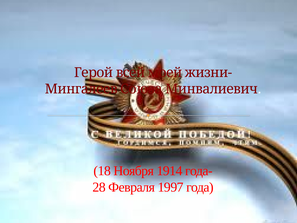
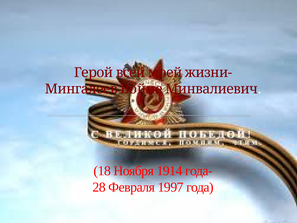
Союза: Союза -> Войне (141, 89)
